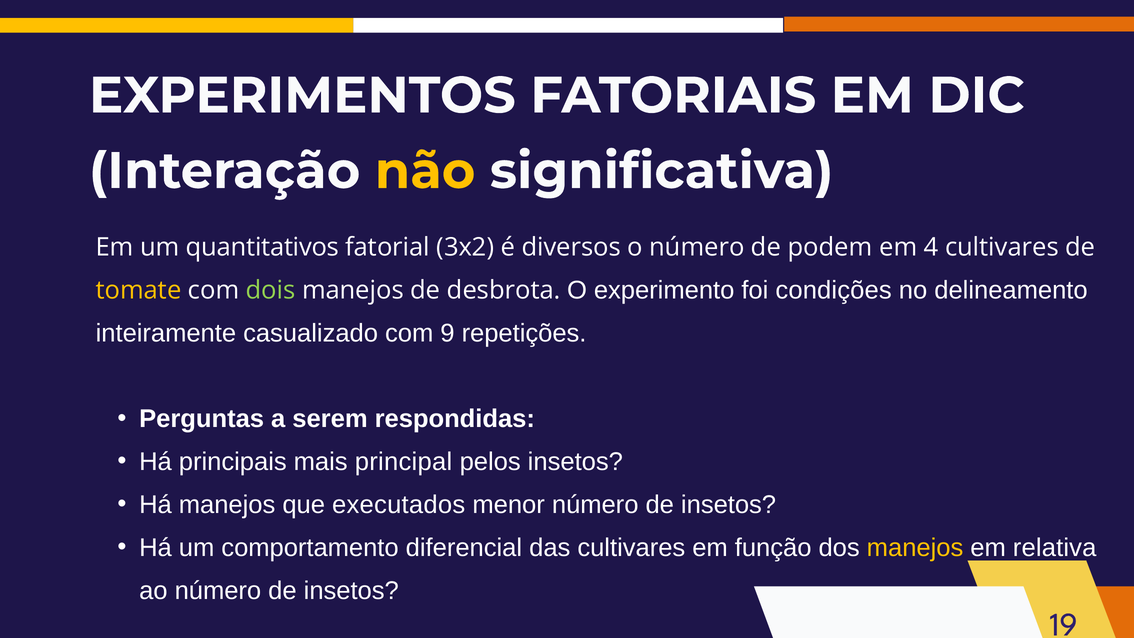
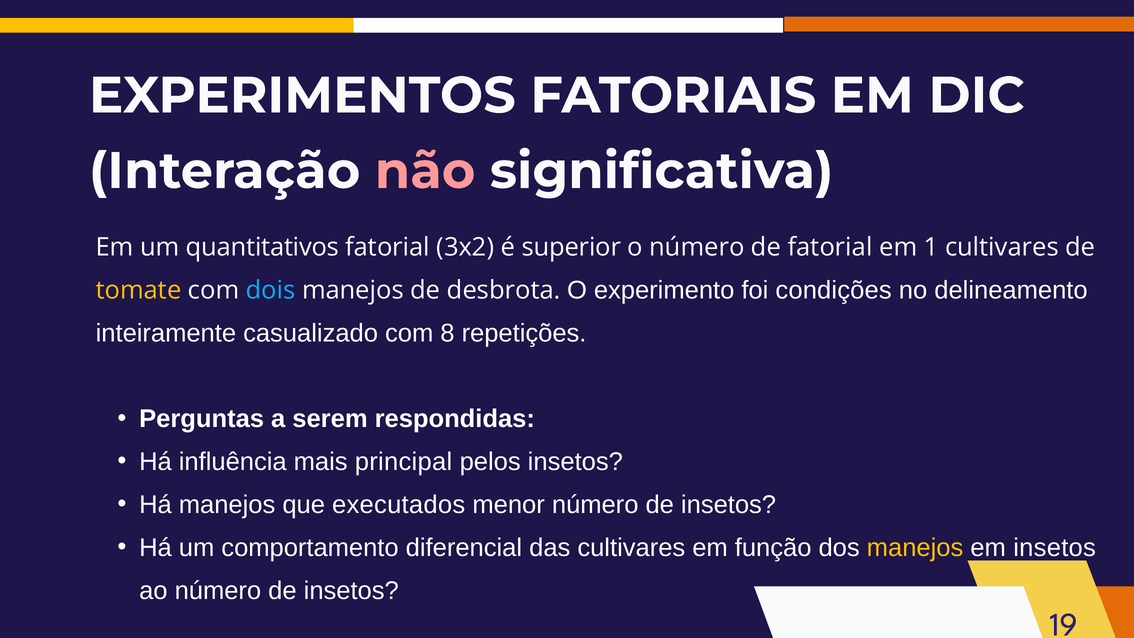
não colour: yellow -> pink (425, 171)
diversos: diversos -> superior (571, 247)
de podem: podem -> fatorial (830, 247)
4: 4 -> 1 (931, 247)
dois colour: light green -> light blue (271, 290)
9: 9 -> 8 (447, 333)
principais: principais -> influência (233, 462)
em relativa: relativa -> insetos (1055, 548)
